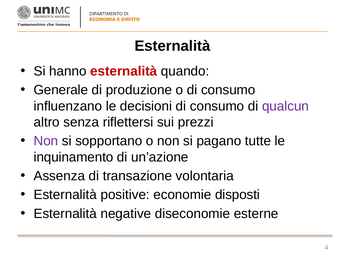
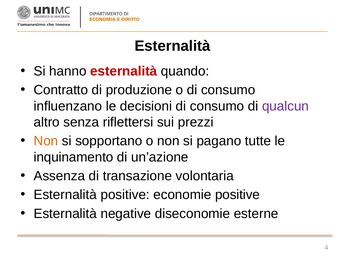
Generale: Generale -> Contratto (61, 90)
Non colour: purple -> orange (46, 141)
economie disposti: disposti -> positive (237, 195)
